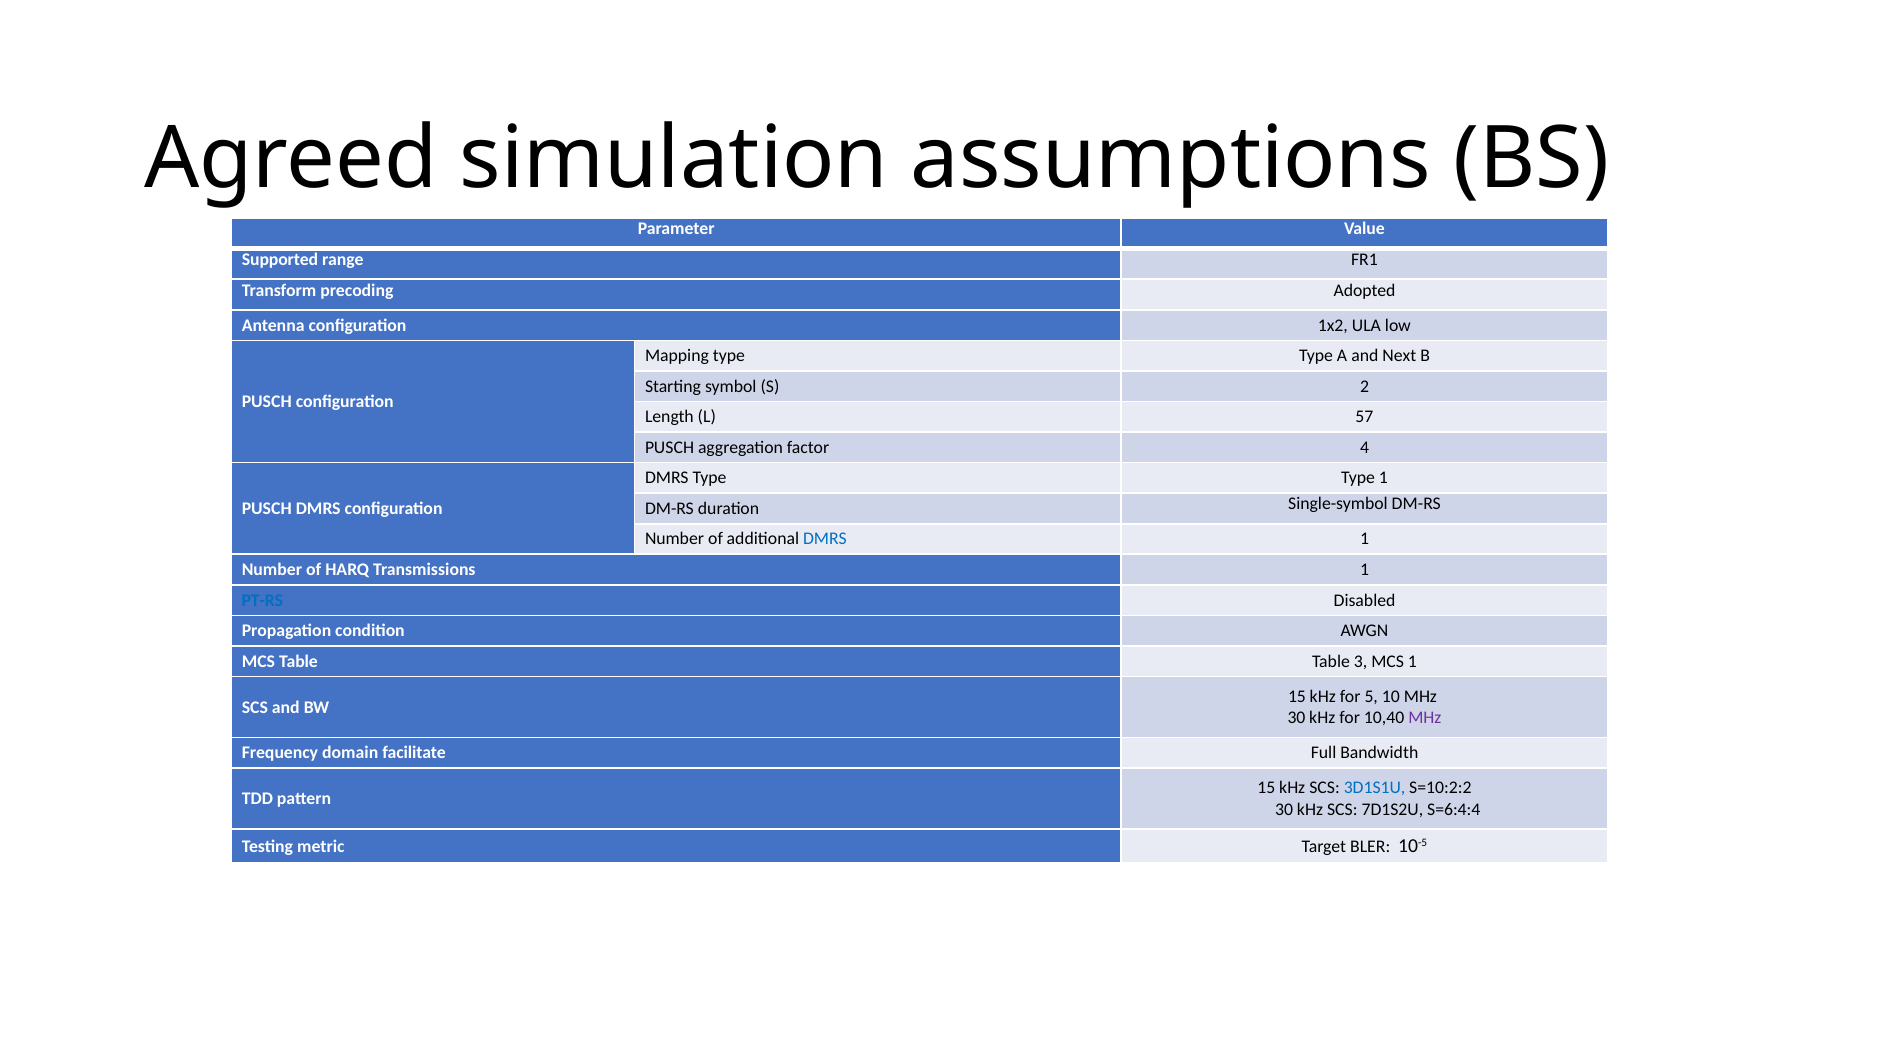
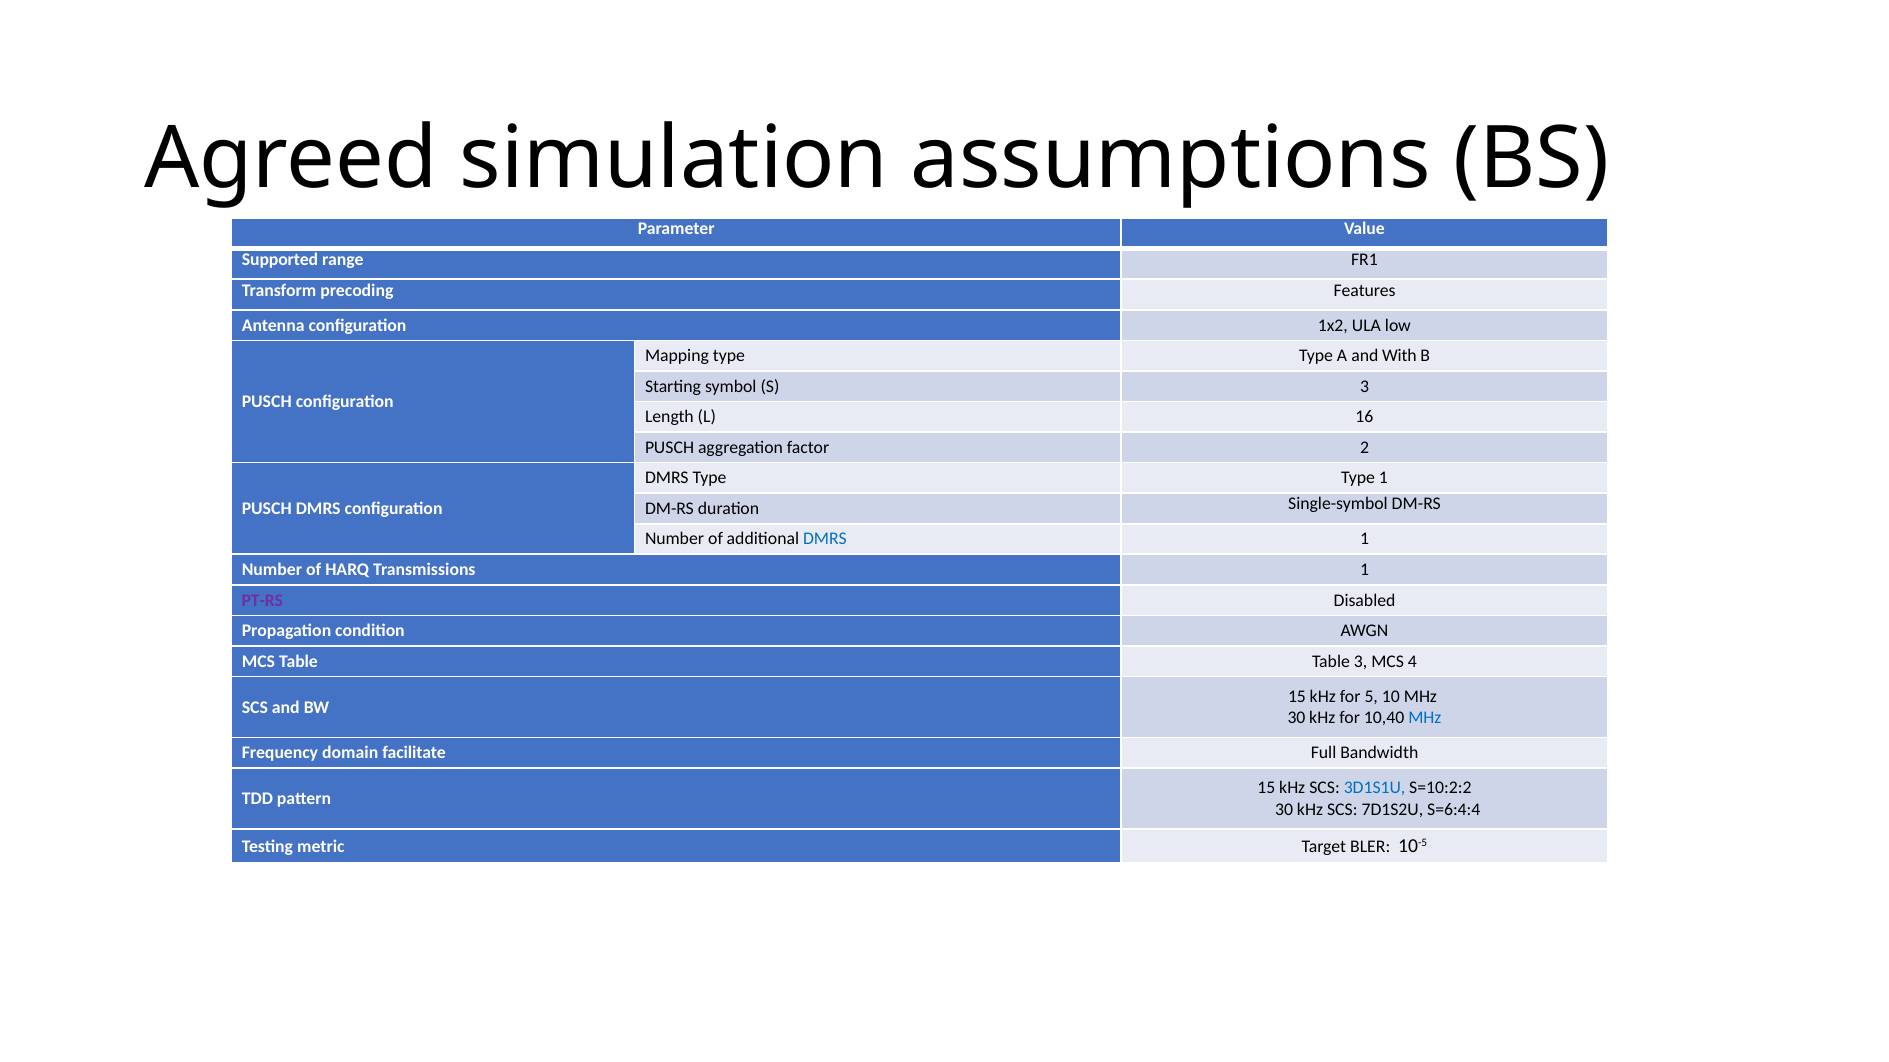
Adopted: Adopted -> Features (1365, 290)
Next: Next -> With (1399, 356)
S 2: 2 -> 3 (1364, 387)
57: 57 -> 16 (1364, 417)
4: 4 -> 2 (1364, 448)
PT-RS colour: blue -> purple (262, 601)
MCS 1: 1 -> 4 (1412, 662)
MHz colour: purple -> blue (1425, 718)
